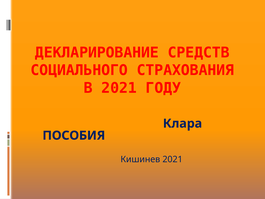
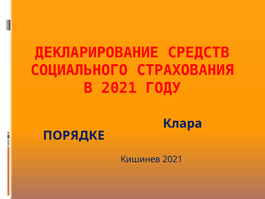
ПОСОБИЯ: ПОСОБИЯ -> ПОРЯДКЕ (74, 135)
